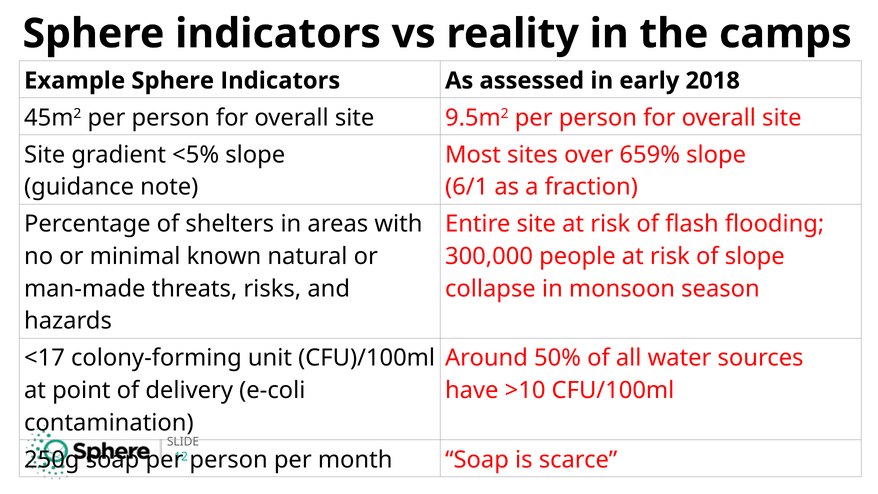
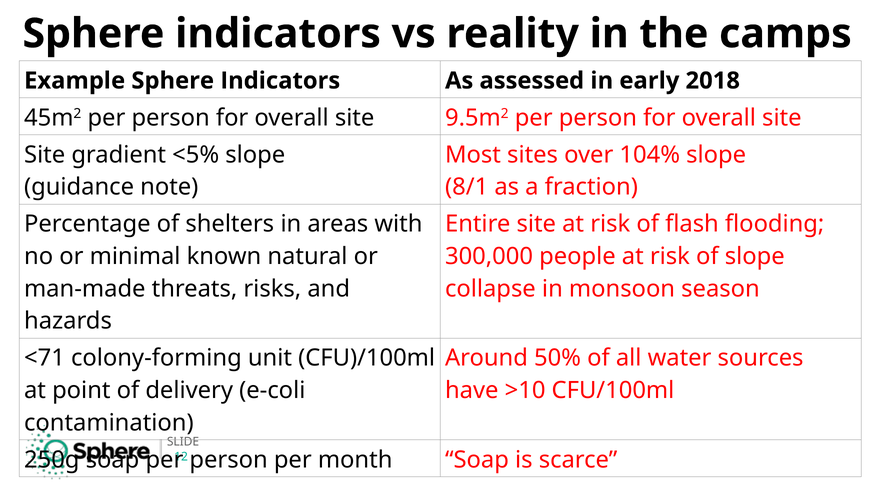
659%: 659% -> 104% (650, 155)
6/1: 6/1 -> 8/1 (467, 187)
<17: <17 -> <71 (44, 358)
